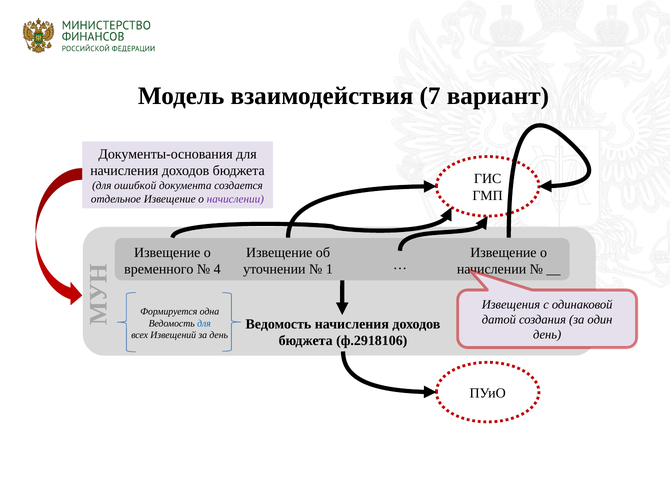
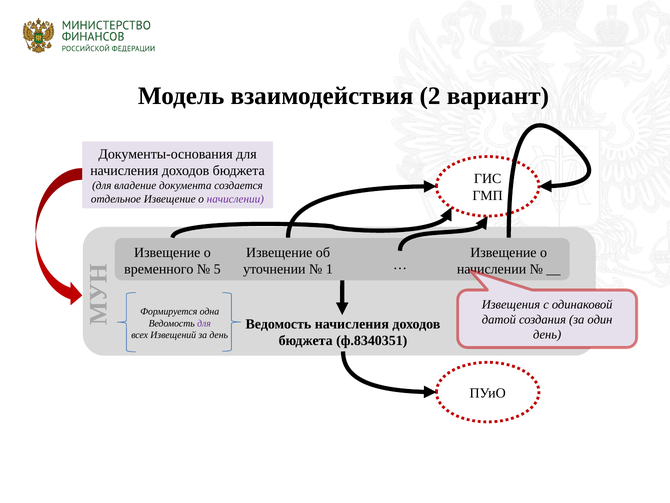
7: 7 -> 2 (430, 96)
ошибкой: ошибкой -> владение (135, 186)
4: 4 -> 5 (217, 269)
для colour: blue -> purple (204, 323)
ф.2918106: ф.2918106 -> ф.8340351 (372, 340)
